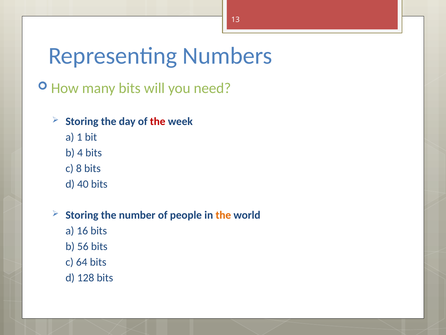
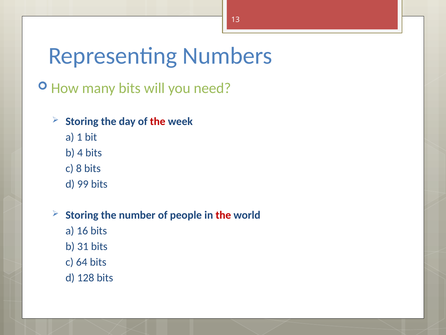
40: 40 -> 99 (83, 184)
the colour: orange -> red (223, 215)
56: 56 -> 31 (83, 246)
